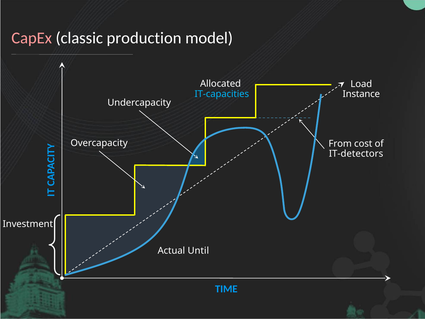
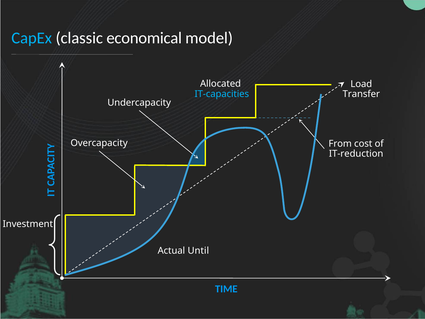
CapEx colour: pink -> light blue (32, 38)
production: production -> economical (144, 38)
Instance: Instance -> Transfer (361, 94)
IT-detectors: IT-detectors -> IT-reduction (356, 154)
